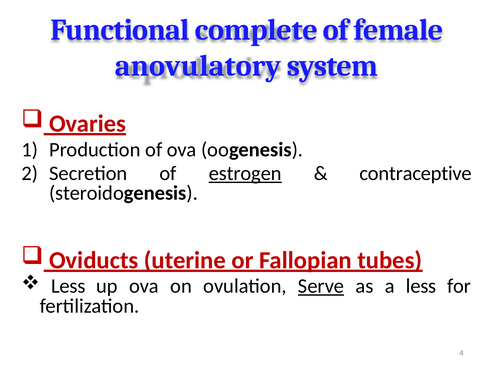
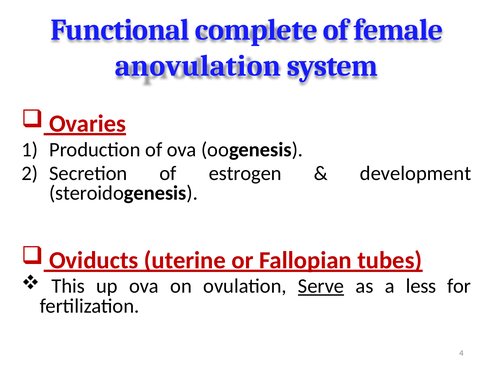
anovulatory: anovulatory -> anovulation (198, 66)
estrogen underline: present -> none (245, 173)
contraceptive: contraceptive -> development (416, 173)
Less: Less -> This (68, 286)
